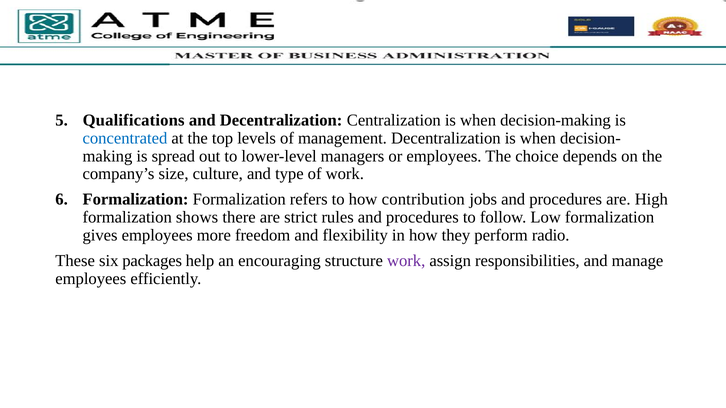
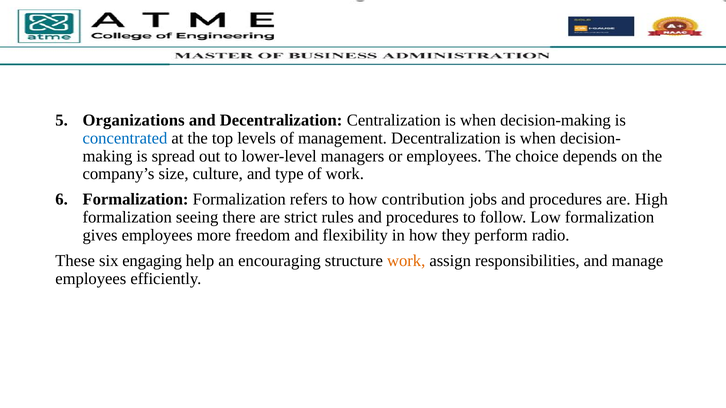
Qualifications: Qualifications -> Organizations (134, 120)
shows: shows -> seeing (197, 218)
packages: packages -> engaging (152, 261)
work colour: purple -> orange (406, 261)
